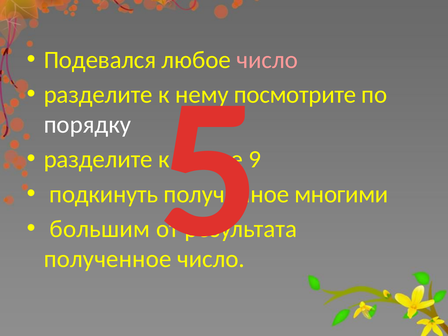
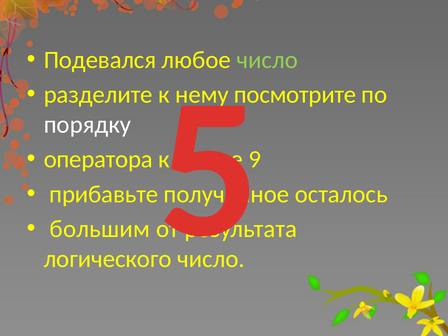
число colour: pink -> light green (267, 60)
разделите: разделите -> оператора (98, 159)
подкинуть: подкинуть -> прибавьте (104, 194)
многими: многими -> осталось (341, 194)
полученное: полученное -> логического (108, 259)
